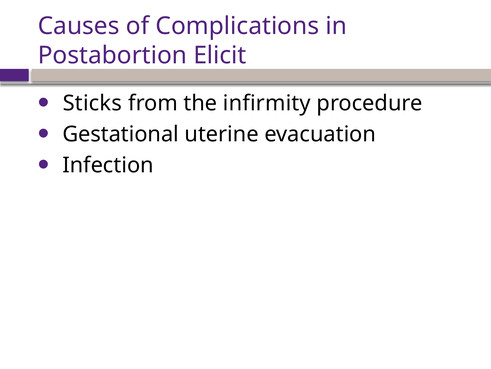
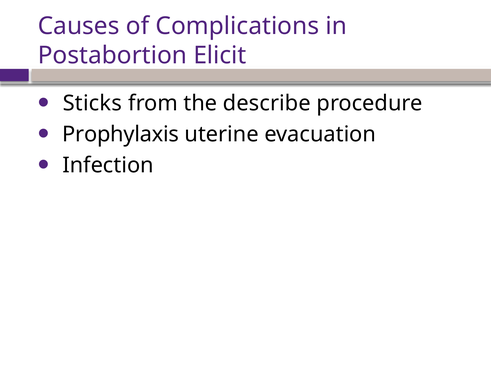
infirmity: infirmity -> describe (267, 103)
Gestational: Gestational -> Prophylaxis (121, 134)
